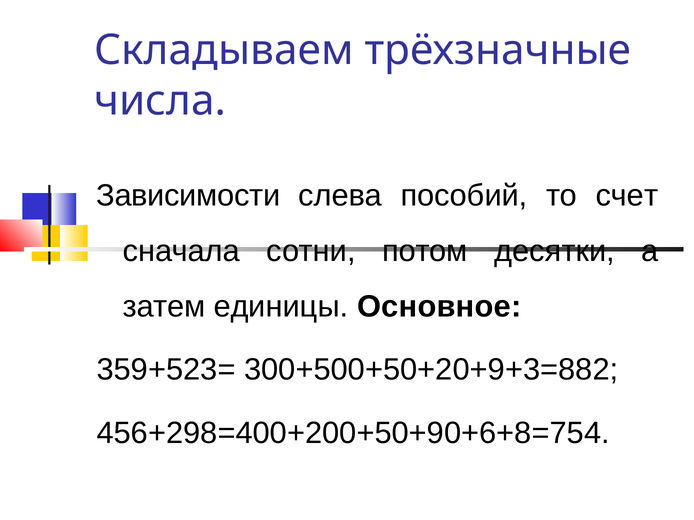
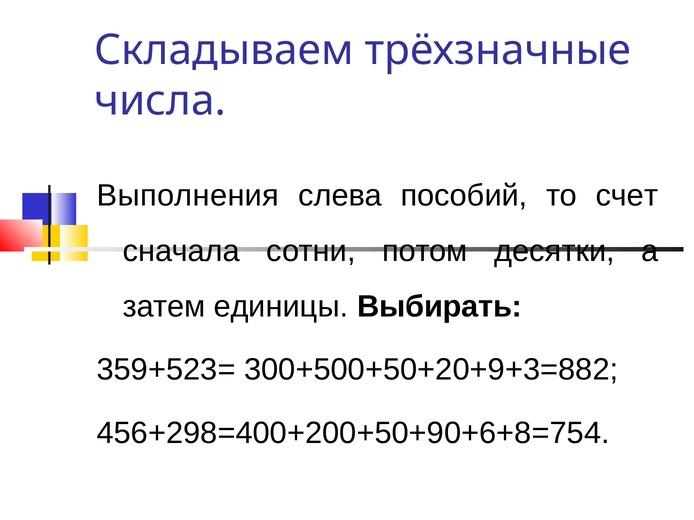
Зависимости: Зависимости -> Выполнения (188, 196)
Основное: Основное -> Выбирать (440, 307)
